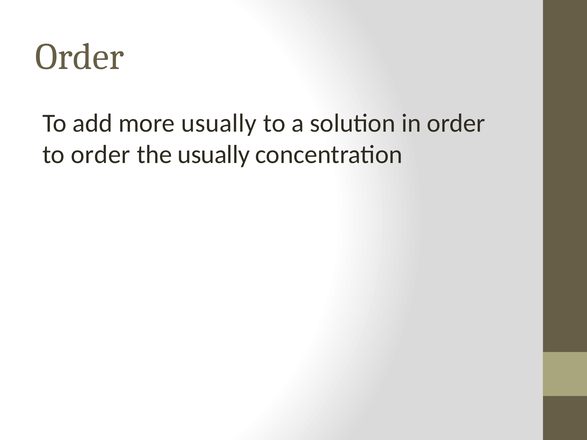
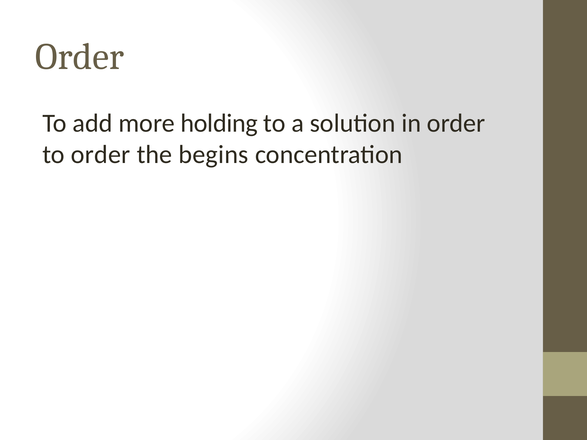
more usually: usually -> holding (219, 123)
the usually: usually -> begins (213, 155)
